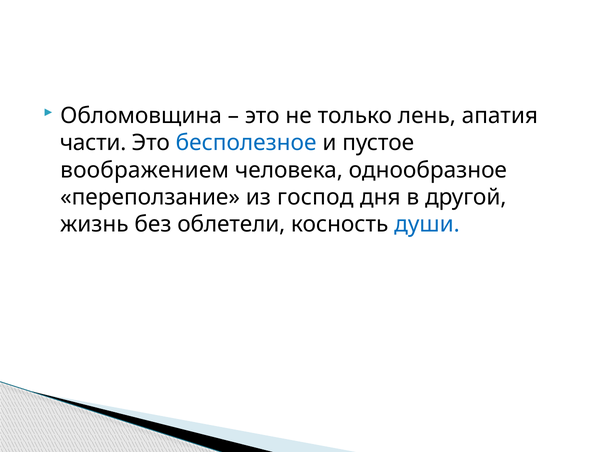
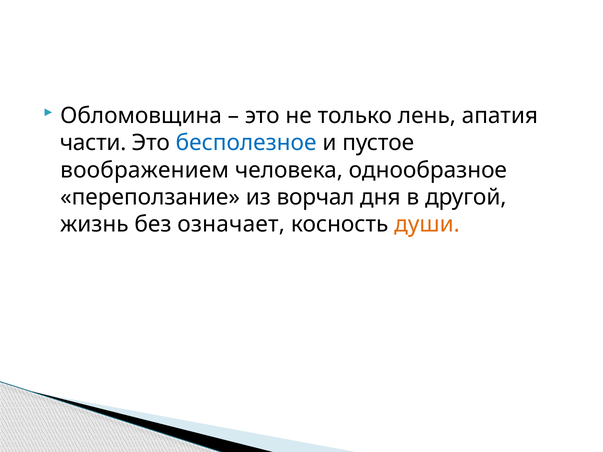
господ: господ -> ворчал (316, 197)
облетели: облетели -> означает (231, 224)
души colour: blue -> orange (427, 224)
